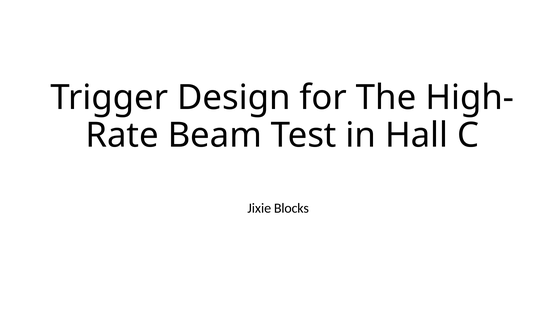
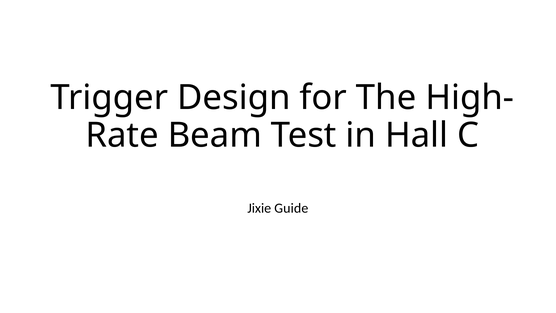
Blocks: Blocks -> Guide (291, 208)
